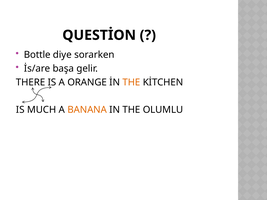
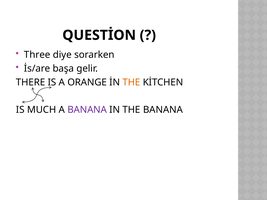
Bottle: Bottle -> Three (37, 55)
BANANA colour: orange -> purple (87, 110)
THE OLUMLU: OLUMLU -> BANANA (163, 110)
